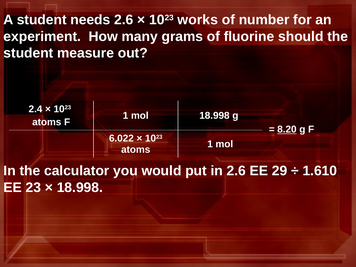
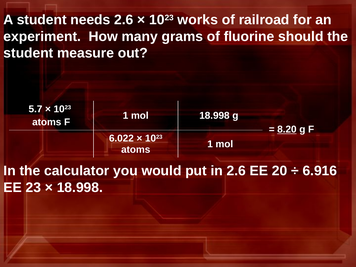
number: number -> railroad (264, 20)
2.4: 2.4 -> 5.7 (35, 109)
29: 29 -> 20 (280, 171)
1.610: 1.610 -> 6.916 (320, 171)
